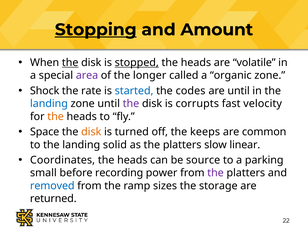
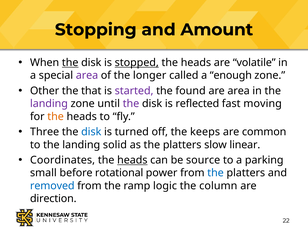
Stopping underline: present -> none (96, 30)
organic: organic -> enough (231, 75)
Shock: Shock -> Other (45, 91)
rate: rate -> that (91, 91)
started colour: blue -> purple (134, 91)
codes: codes -> found (191, 91)
are until: until -> area (239, 91)
landing colour: blue -> purple (49, 104)
corrupts: corrupts -> reflected (197, 104)
velocity: velocity -> moving (263, 104)
Space: Space -> Three (45, 132)
disk colour: orange -> blue (91, 132)
heads underline: none -> present (132, 160)
recording: recording -> rotational (119, 173)
the colour: purple -> blue (216, 173)
sizes: sizes -> logic (165, 186)
storage: storage -> column (218, 186)
returned: returned -> direction (53, 199)
